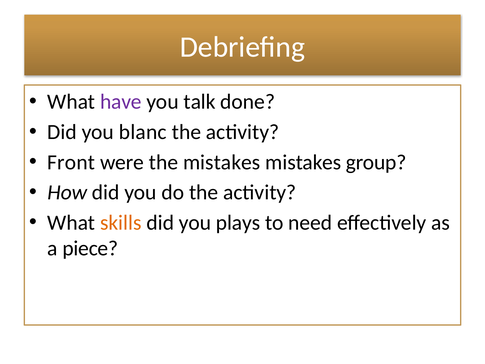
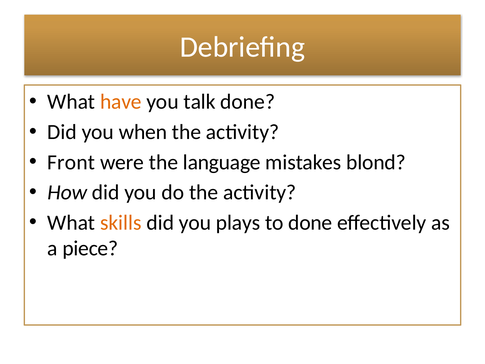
have colour: purple -> orange (121, 102)
blanc: blanc -> when (143, 132)
the mistakes: mistakes -> language (222, 162)
group: group -> blond (376, 162)
to need: need -> done (310, 222)
